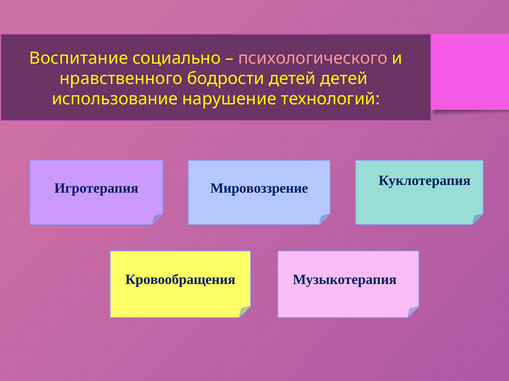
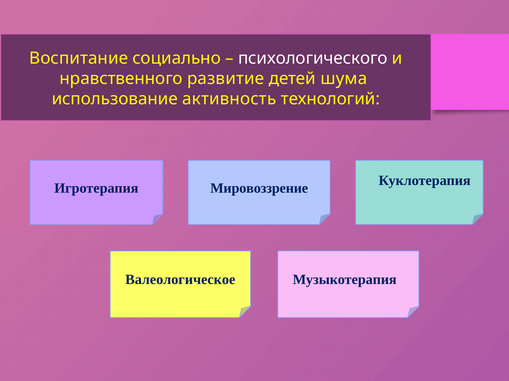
психологического colour: pink -> white (313, 58)
бодрости: бодрости -> развитие (226, 79)
детей детей: детей -> шума (344, 79)
нарушение: нарушение -> активность (229, 99)
Кровообращения: Кровообращения -> Валеологическое (180, 280)
